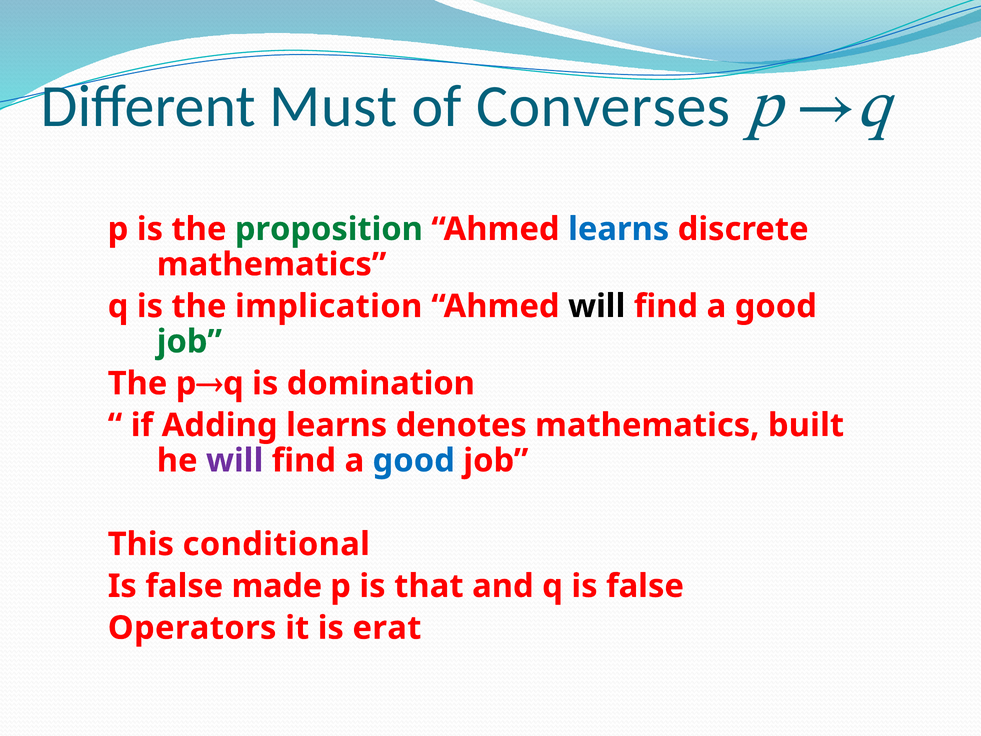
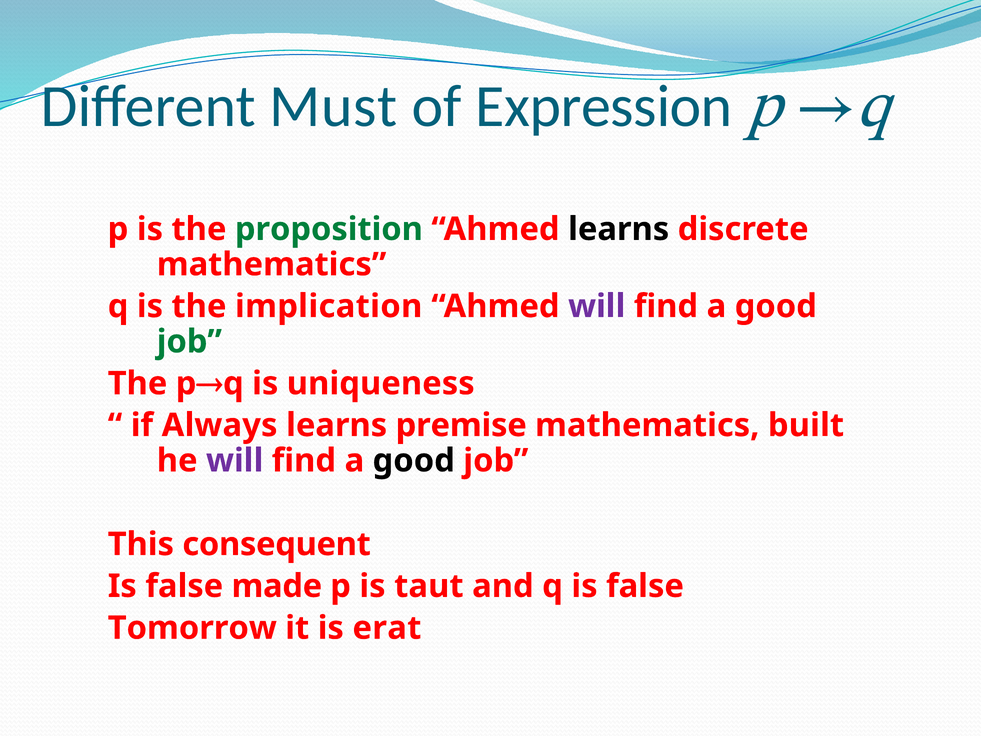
Converses: Converses -> Expression (604, 106)
learns colour: blue -> black (619, 229)
will colour: black -> purple (597, 306)
domination: domination -> uniqueness (381, 383)
Adding: Adding -> Always (220, 425)
denotes: denotes -> premise (461, 425)
good colour: blue -> black (414, 460)
conditional: conditional -> consequent (277, 544)
that: that -> taut (429, 586)
Operators: Operators -> Tomorrow (192, 628)
